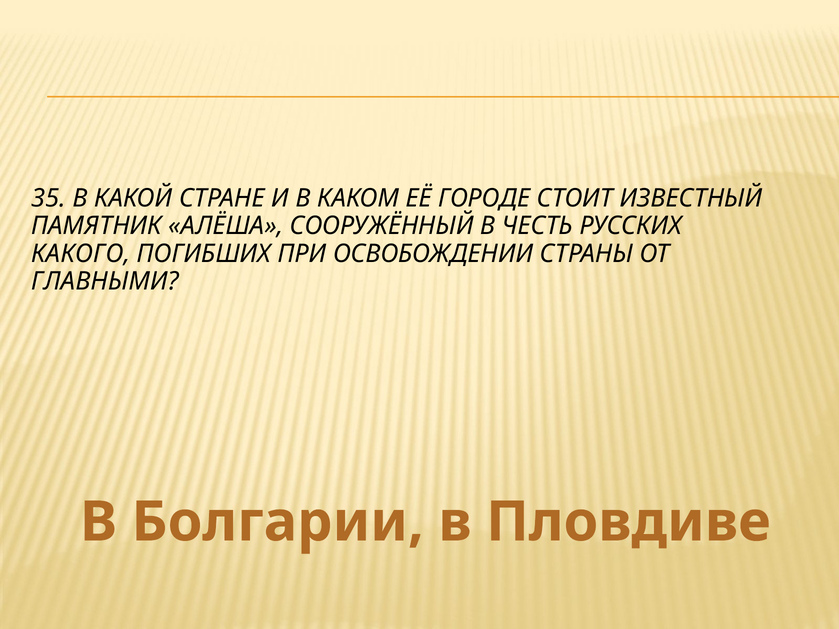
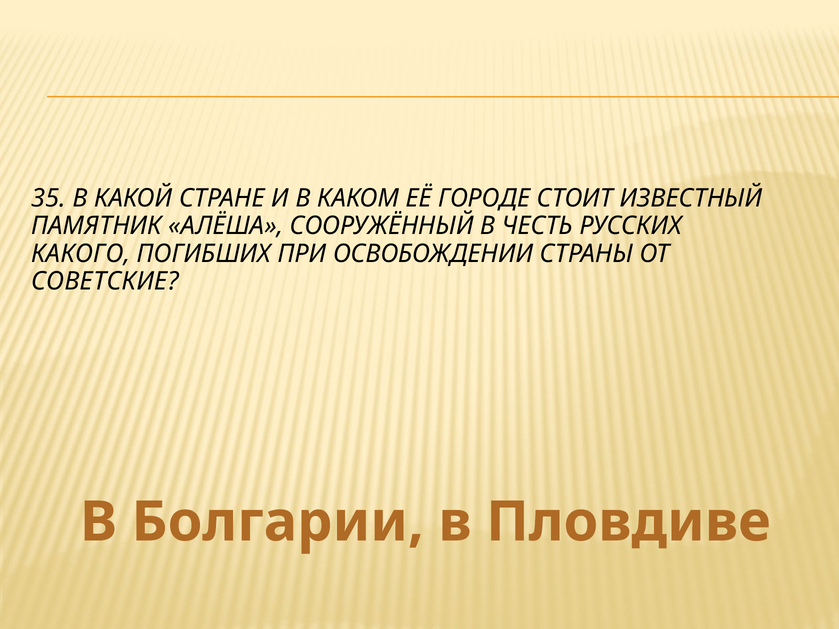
ГЛАВНЫМИ: ГЛАВНЫМИ -> СОВЕТСКИЕ (105, 281)
